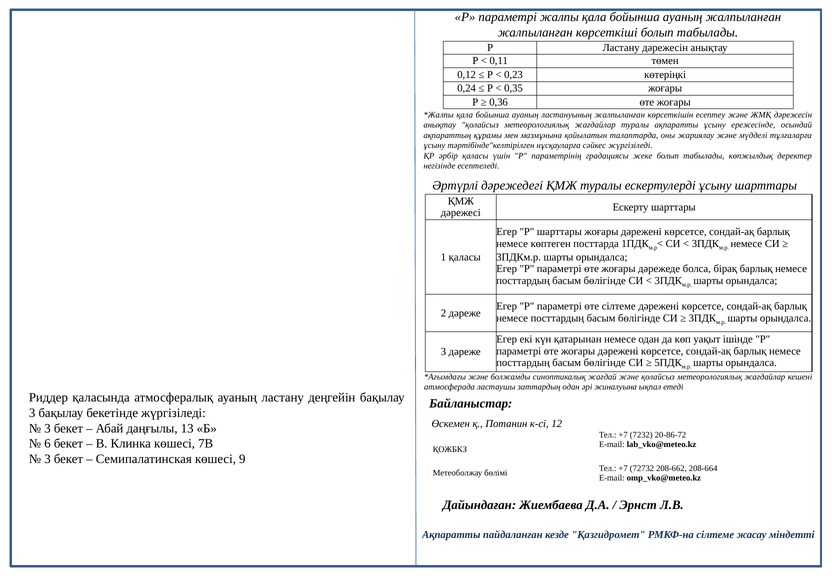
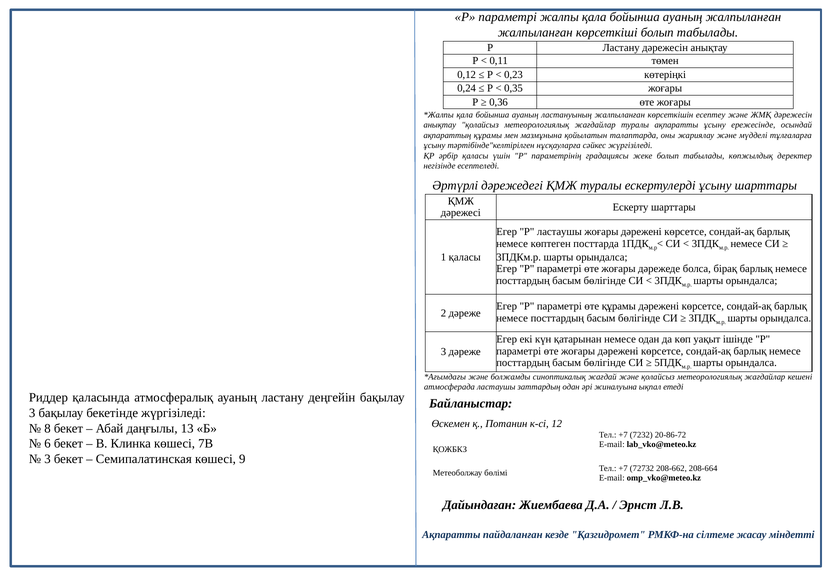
Р шарттары: шарттары -> ластаушы (559, 232)
өте сілтеме: сілтеме -> құрамы (619, 306)
3: 3 -> 8 (47, 428)
